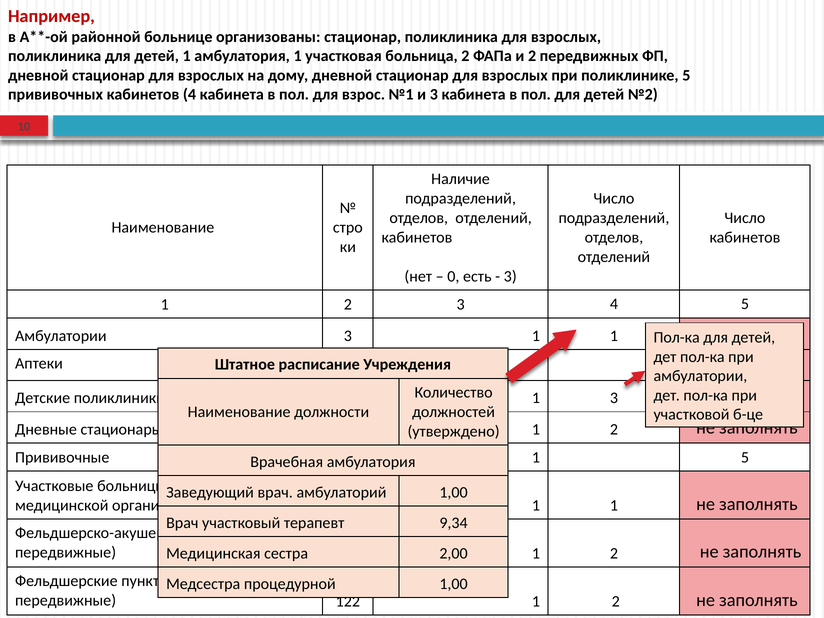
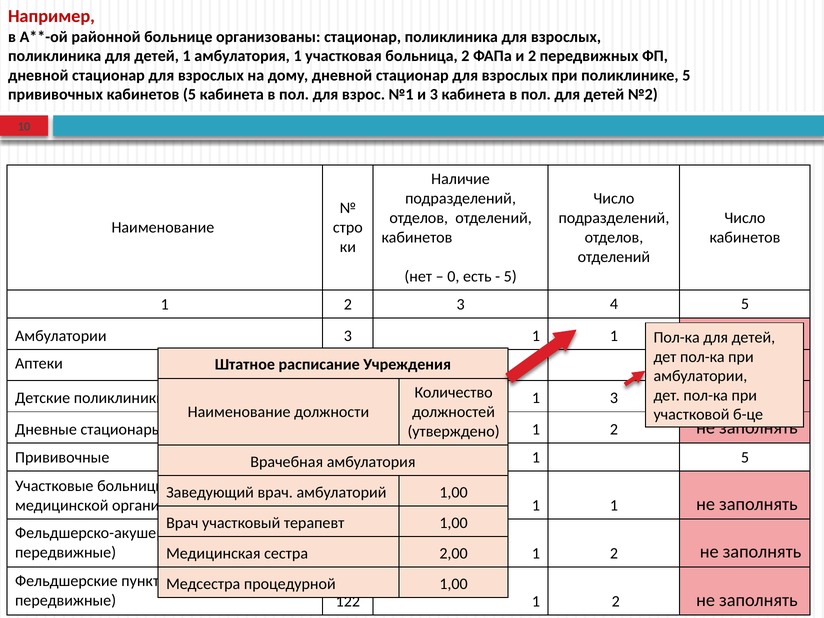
кабинетов 4: 4 -> 5 (189, 94)
3: 3 -> 5 (510, 276)
терапевт 9,34: 9,34 -> 1,00 (454, 523)
